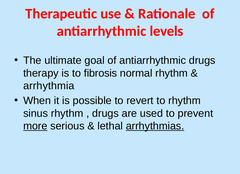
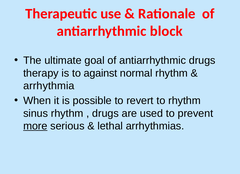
levels: levels -> block (166, 31)
fibrosis: fibrosis -> against (101, 73)
arrhythmias underline: present -> none (155, 126)
